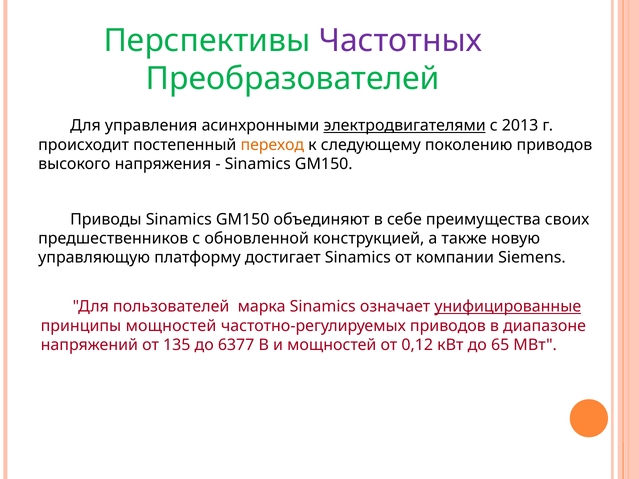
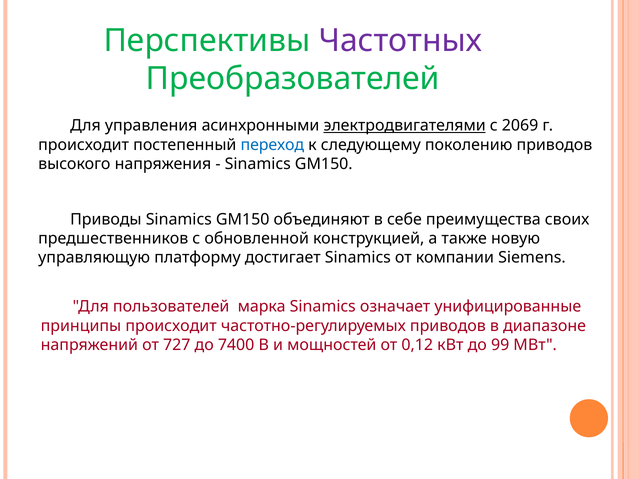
2013: 2013 -> 2069 (520, 126)
переход colour: orange -> blue (272, 145)
унифицированные underline: present -> none (508, 307)
принципы мощностей: мощностей -> происходит (171, 326)
135: 135 -> 727 (177, 345)
6377: 6377 -> 7400 (236, 345)
65: 65 -> 99 (500, 345)
